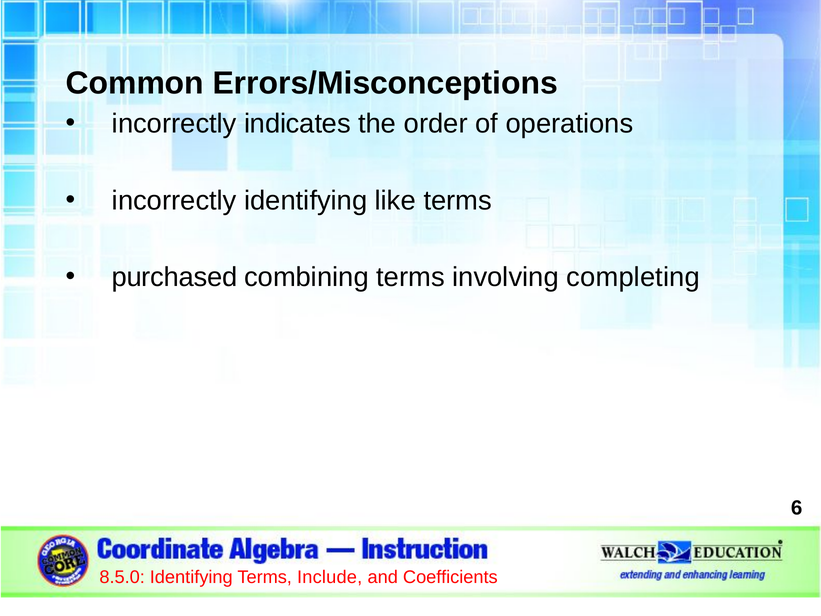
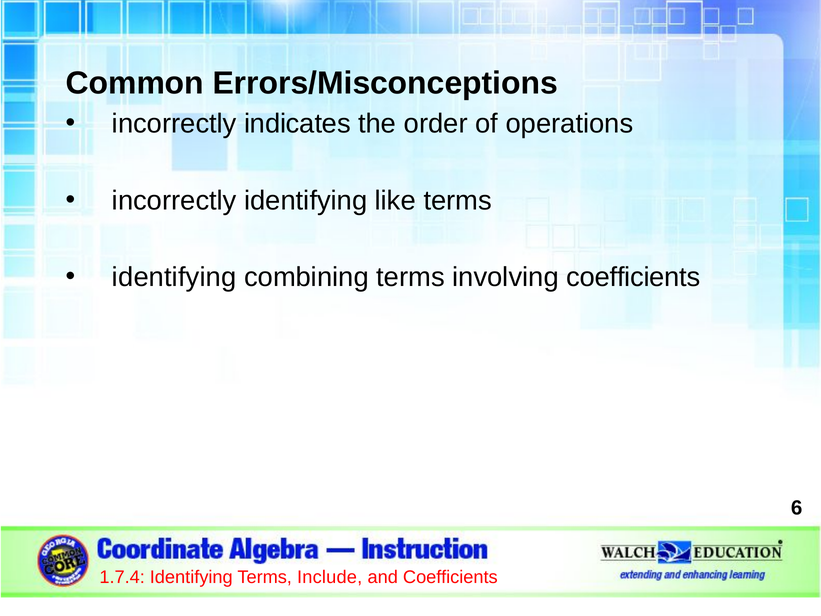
purchased: purchased -> identifying (174, 277)
involving completing: completing -> coefficients (633, 277)
8.5.0: 8.5.0 -> 1.7.4 (122, 577)
